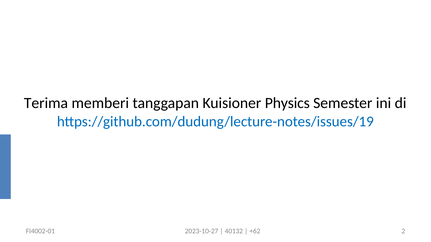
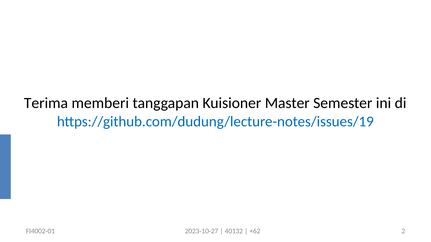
Physics: Physics -> Master (287, 103)
